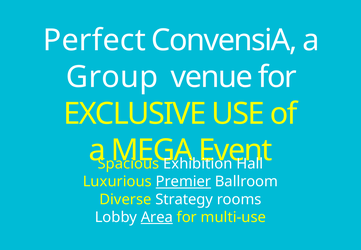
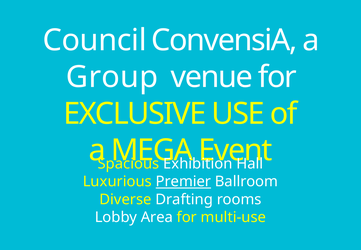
Perfect: Perfect -> Council (95, 40)
Strategy: Strategy -> Drafting (184, 199)
Area underline: present -> none (157, 217)
